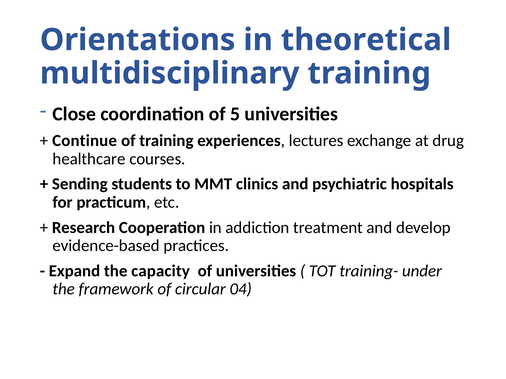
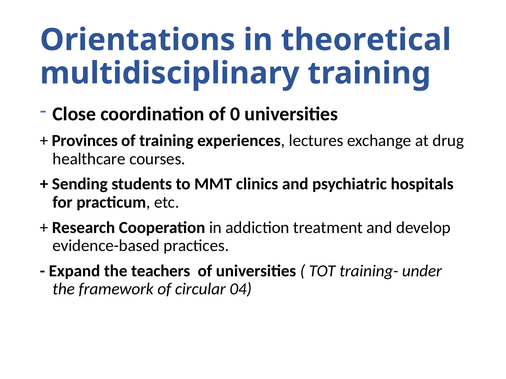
5: 5 -> 0 (235, 114)
Continue: Continue -> Provinces (85, 141)
capacity: capacity -> teachers (161, 271)
